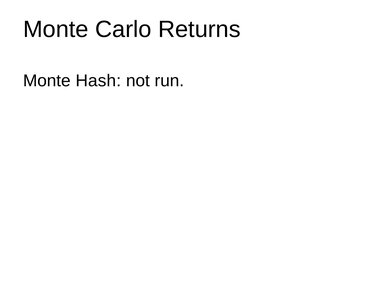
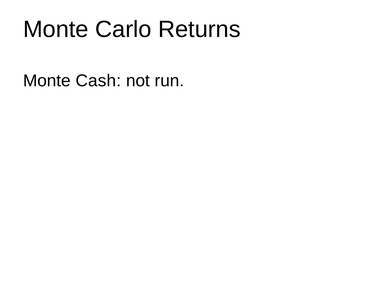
Hash: Hash -> Cash (98, 81)
